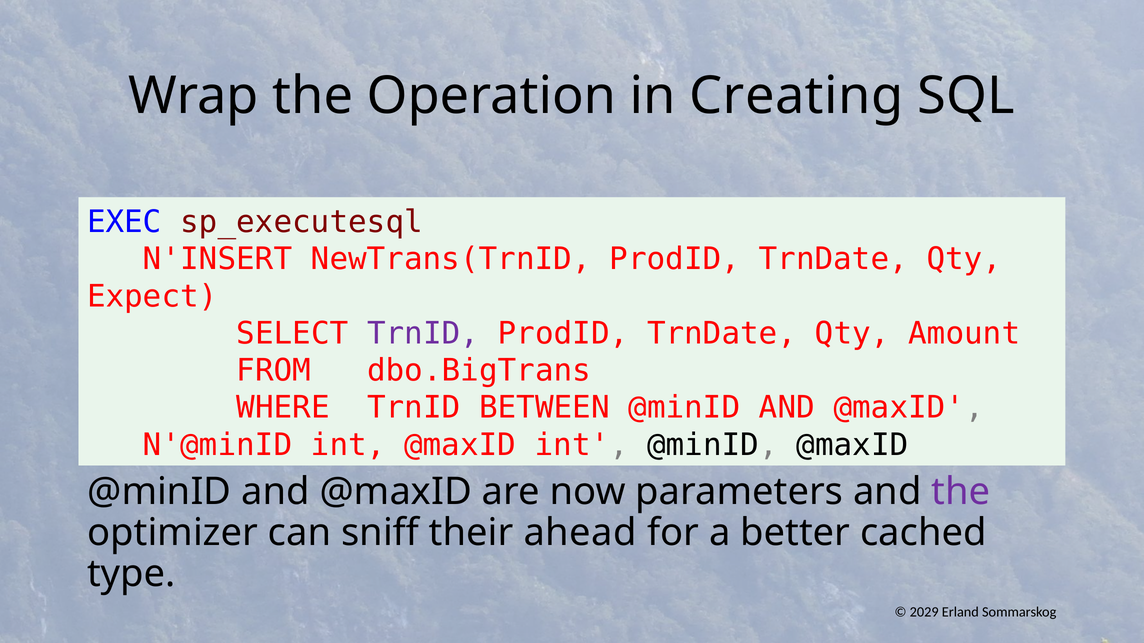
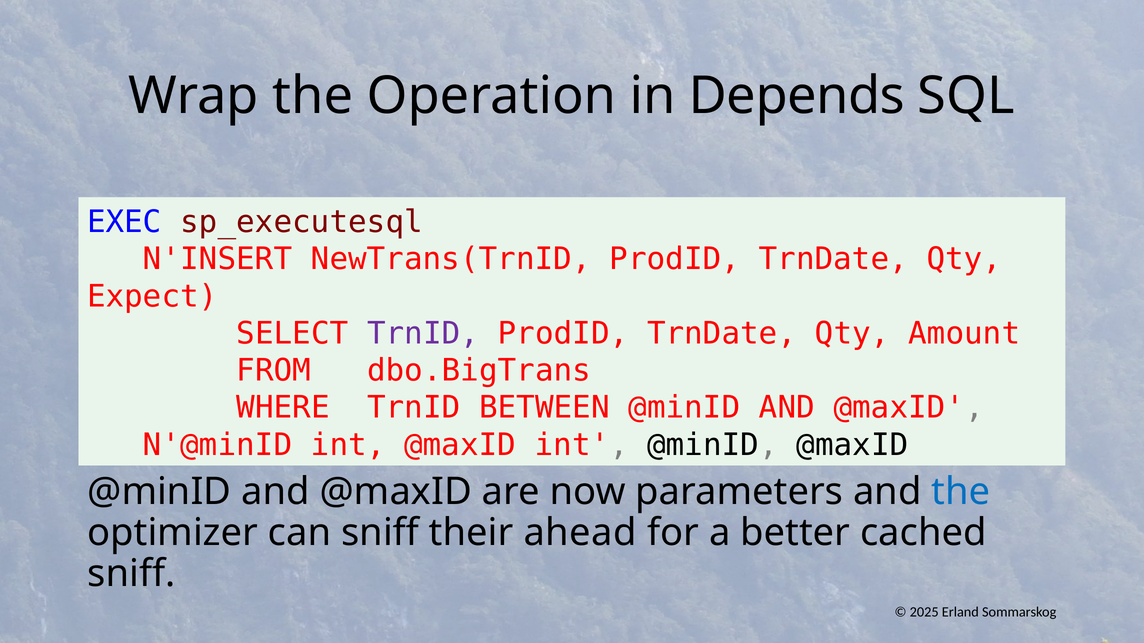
Creating: Creating -> Depends (797, 96)
the colour: purple -> blue (961, 492)
type: type -> sniff (131, 574)
2029: 2029 -> 2025 (924, 613)
